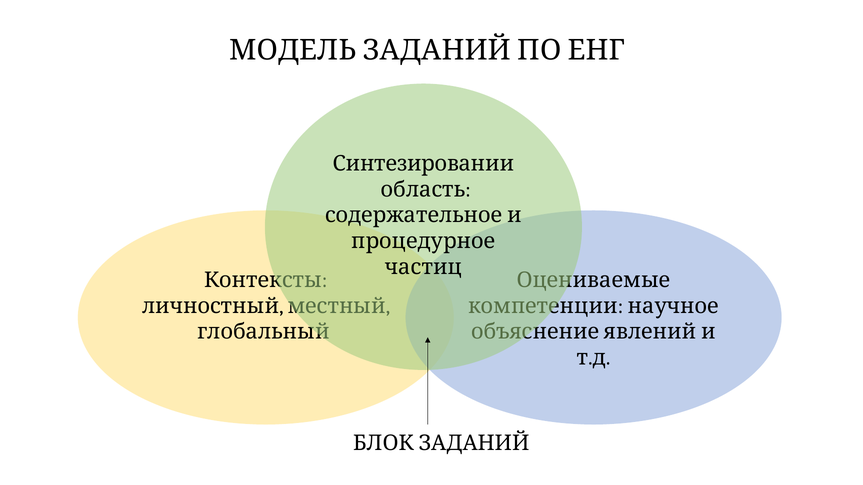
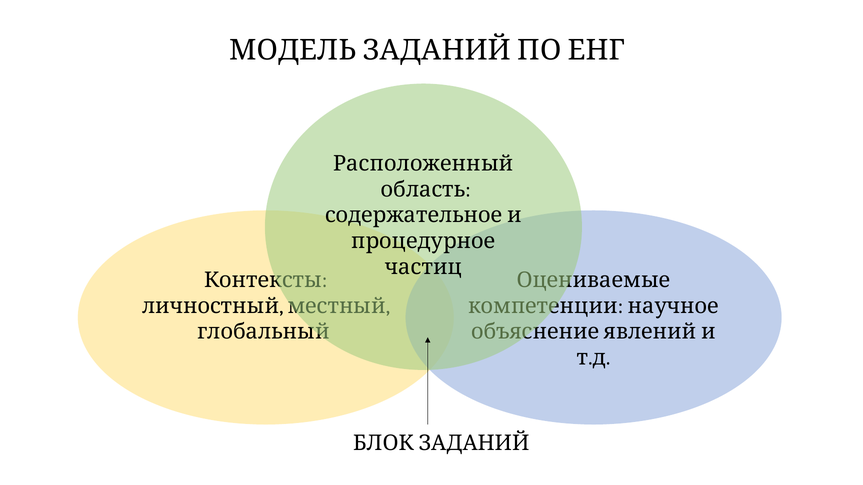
Синтезировании: Синтезировании -> Расположенный (423, 164)
